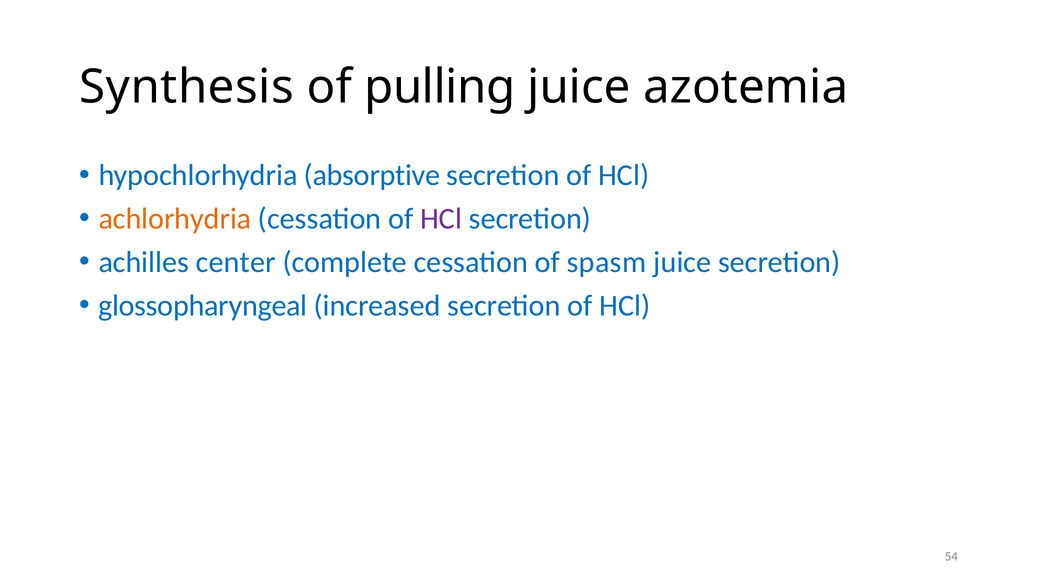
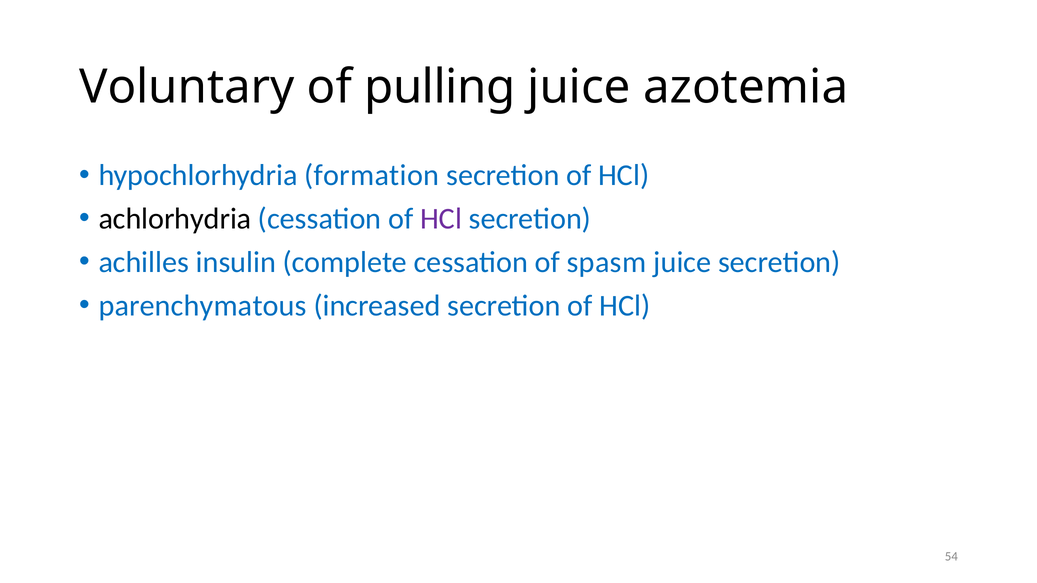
Synthesis: Synthesis -> Voluntary (187, 87)
absorptive: absorptive -> formation (372, 175)
achlorhydria colour: orange -> black (175, 219)
center: center -> insulin (236, 262)
glossopharyngeal: glossopharyngeal -> parenchymatous (203, 306)
